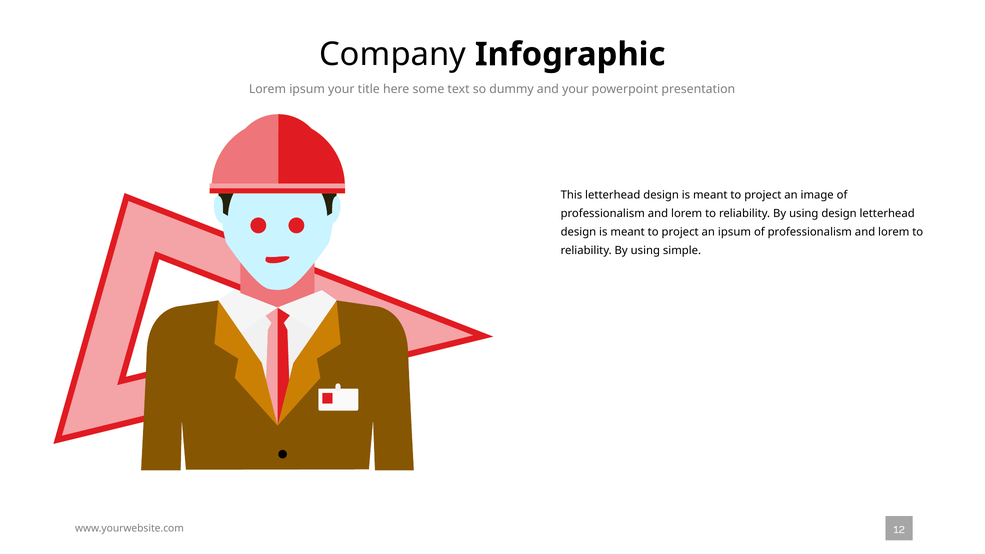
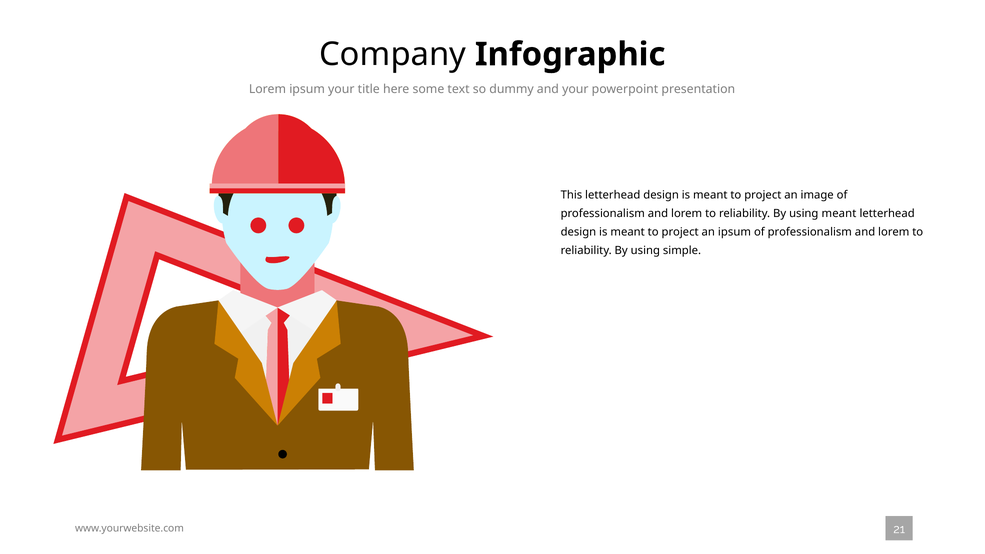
using design: design -> meant (839, 214)
12: 12 -> 21 (899, 529)
